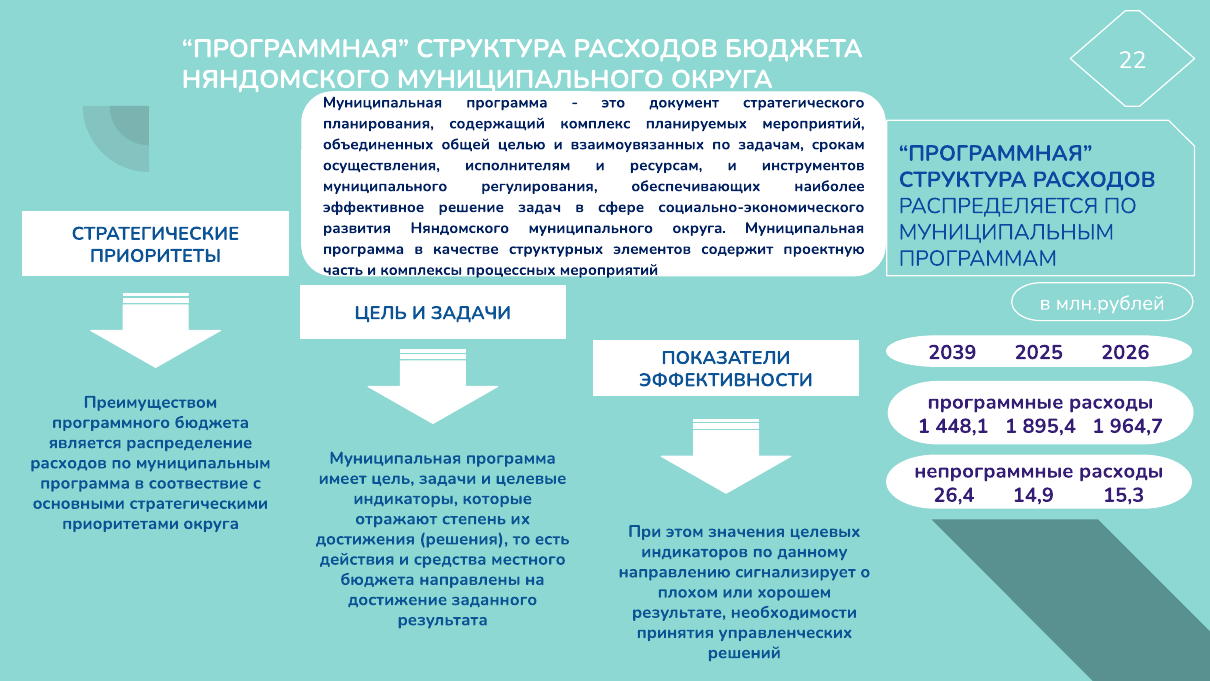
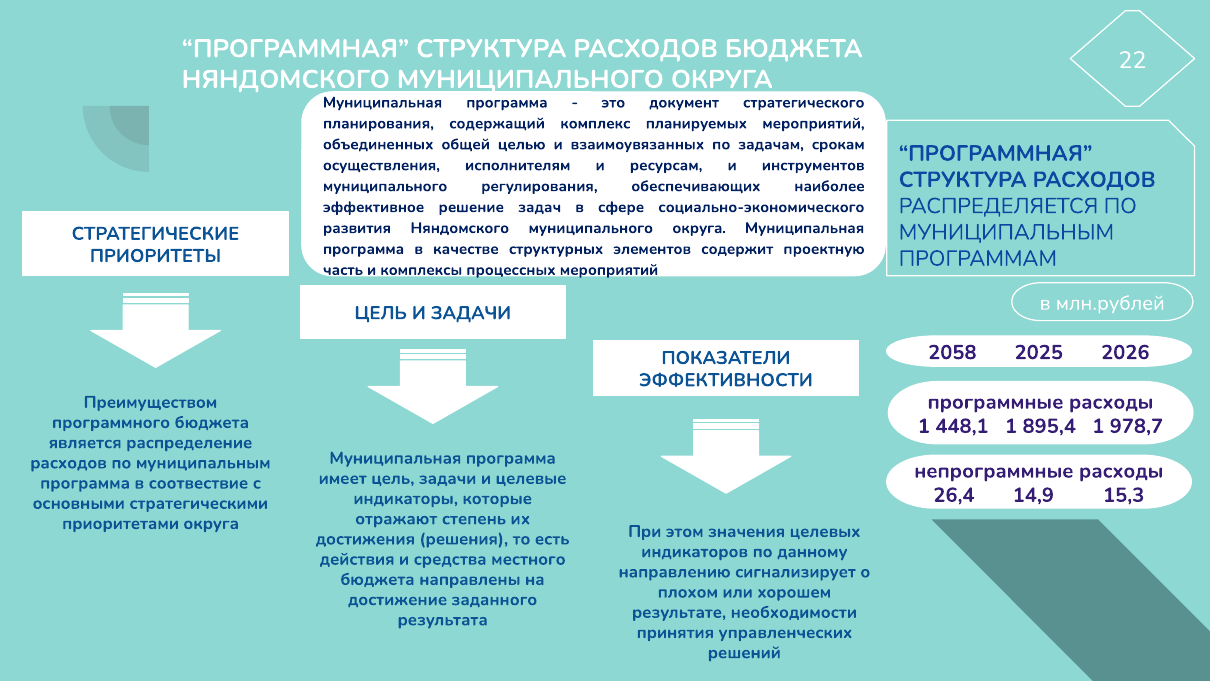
2039: 2039 -> 2058 (952, 352)
964,7: 964,7 -> 978,7 (1136, 426)
